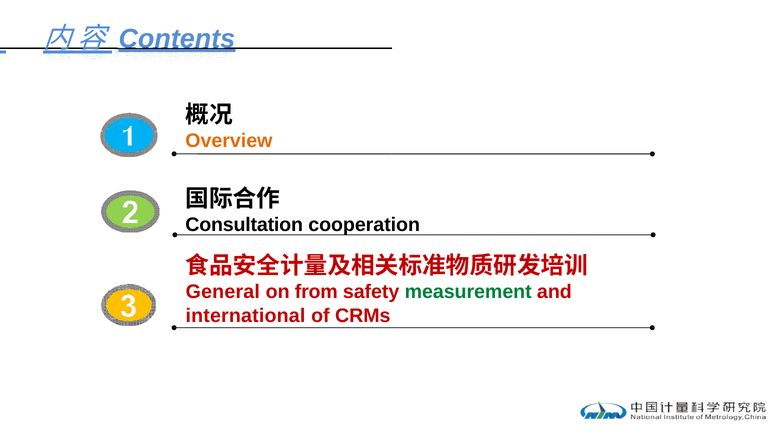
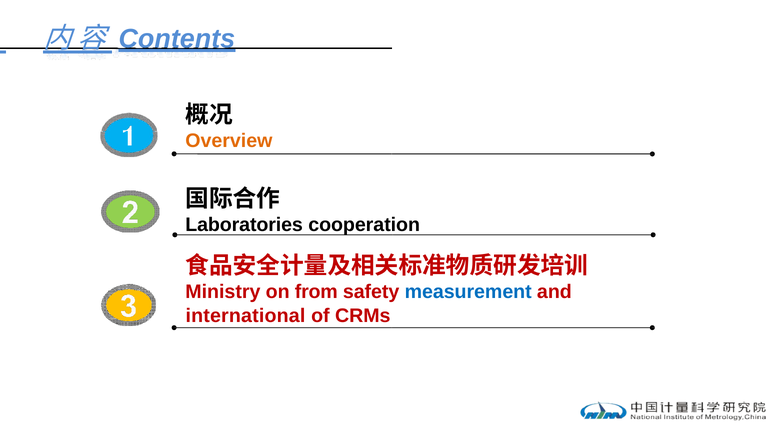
Consultation: Consultation -> Laboratories (244, 225)
General: General -> Ministry (223, 292)
measurement colour: green -> blue (468, 292)
